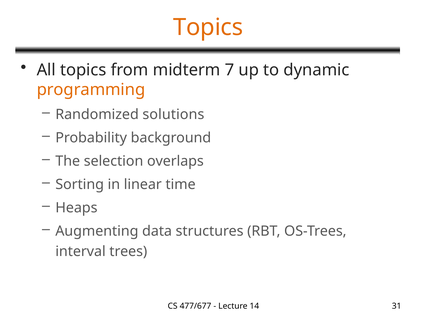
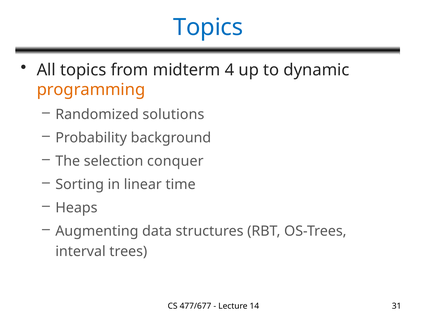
Topics colour: orange -> blue (208, 27)
7: 7 -> 4 (229, 70)
overlaps: overlaps -> conquer (175, 161)
